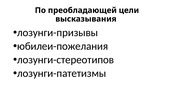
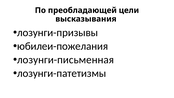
лозунги-стереотипов: лозунги-стереотипов -> лозунги-письменная (66, 60)
